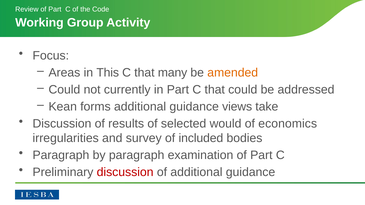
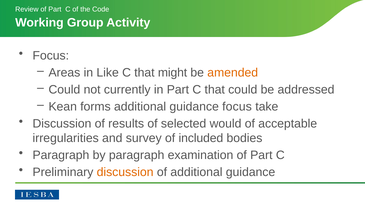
This: This -> Like (108, 73)
many: many -> might (173, 73)
guidance views: views -> focus (237, 107)
economics: economics -> acceptable (288, 124)
discussion colour: red -> orange (125, 172)
